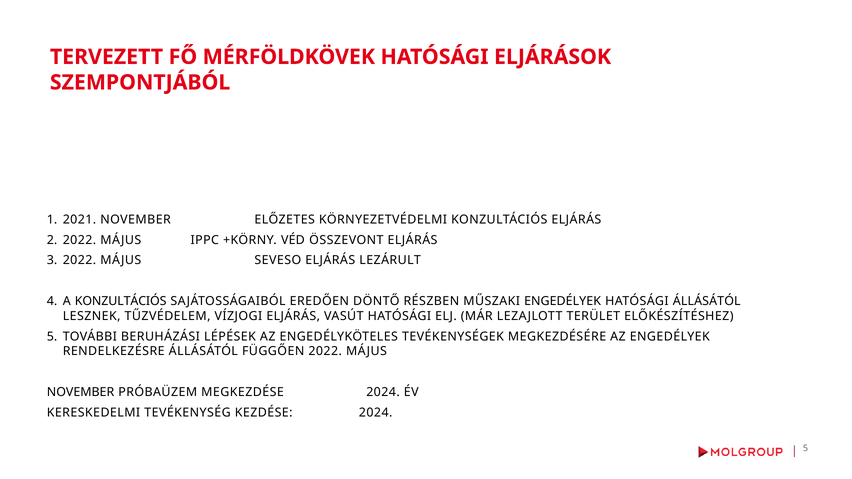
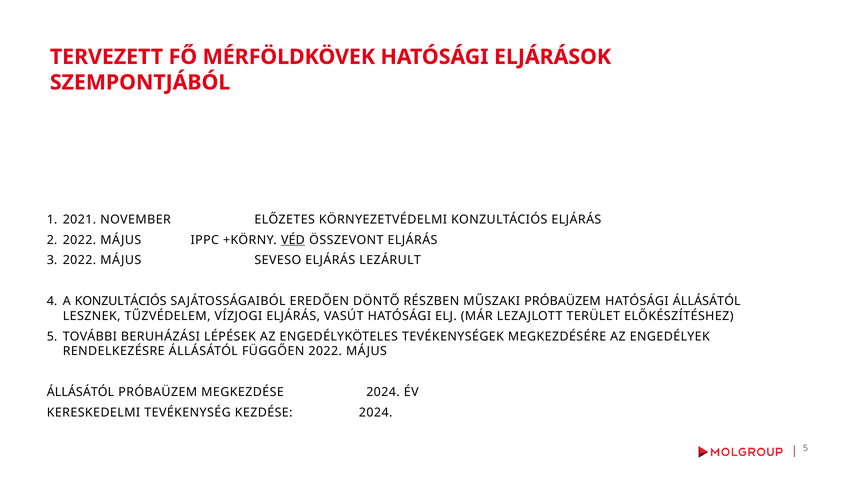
VÉD underline: none -> present (293, 240)
MŰSZAKI ENGEDÉLYEK: ENGEDÉLYEK -> PRÓBAÜZEM (562, 301)
NOVEMBER: NOVEMBER -> ÁLLÁSÁTÓL (80, 392)
